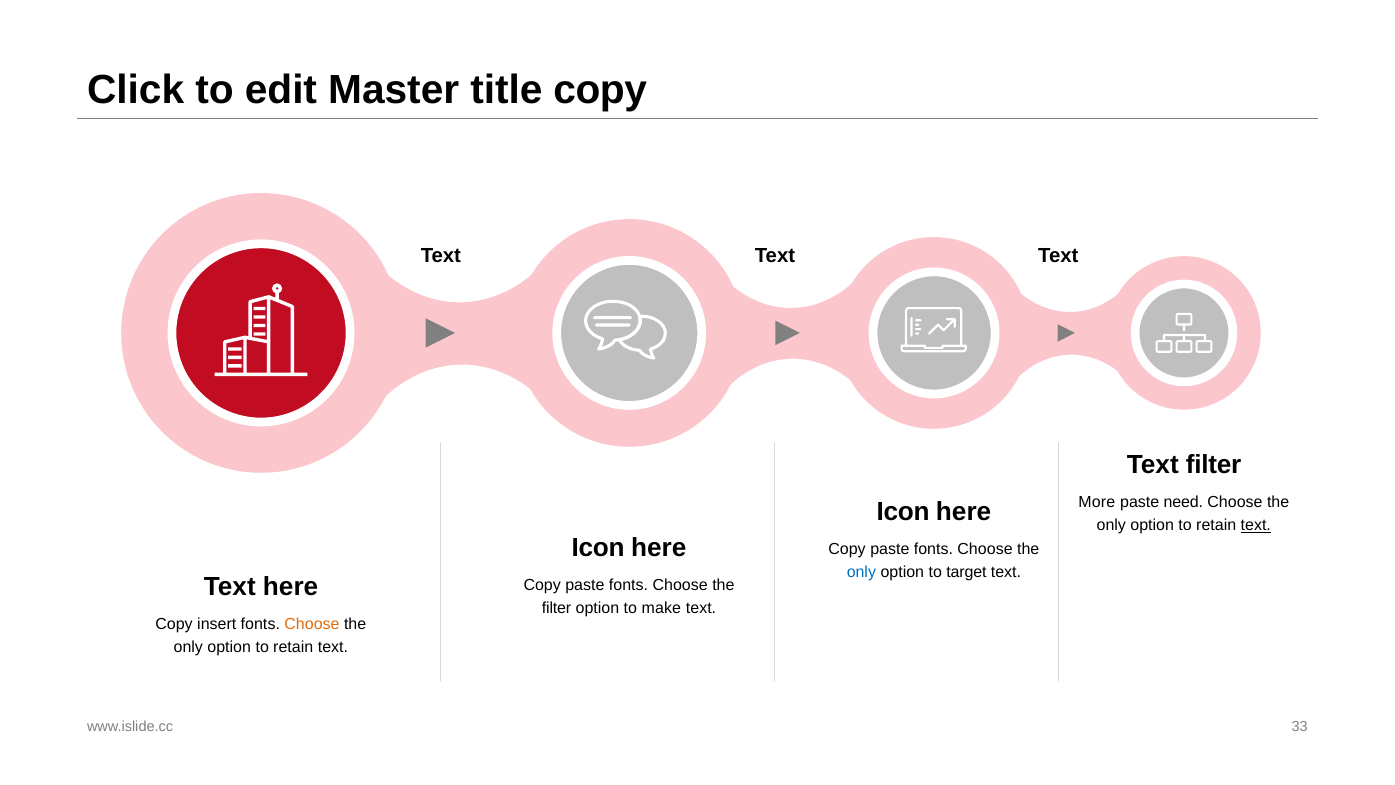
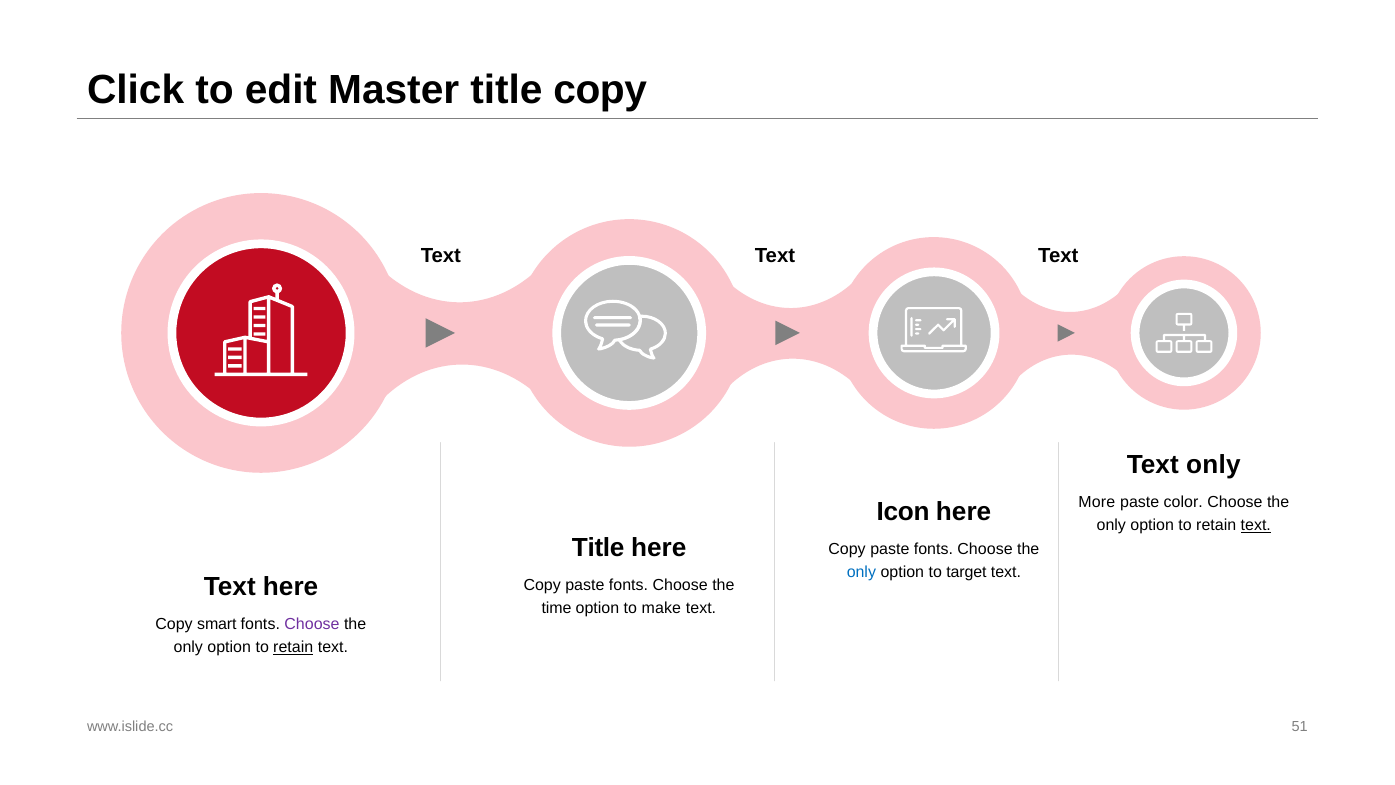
Text filter: filter -> only (1213, 465)
need: need -> color (1183, 502)
Icon: Icon -> Title (598, 548)
filter: filter -> time (557, 608)
insert: insert -> smart (217, 624)
Choose colour: orange -> purple (312, 624)
retain underline: none -> present (293, 647)
33: 33 -> 51 (1300, 727)
